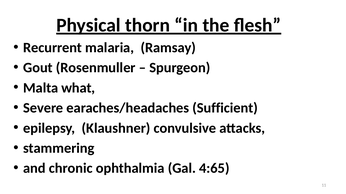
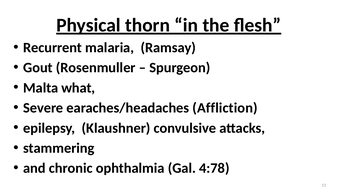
Sufficient: Sufficient -> Affliction (225, 108)
4:65: 4:65 -> 4:78 (214, 169)
